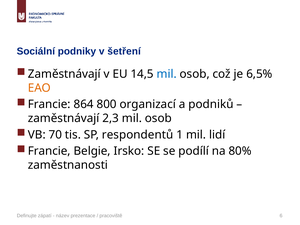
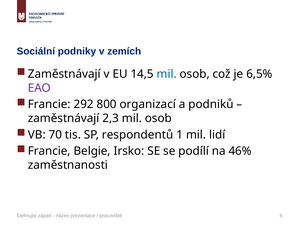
šetření: šetření -> zemích (124, 51)
EAO colour: orange -> purple (39, 88)
864: 864 -> 292 (84, 104)
80%: 80% -> 46% (240, 151)
